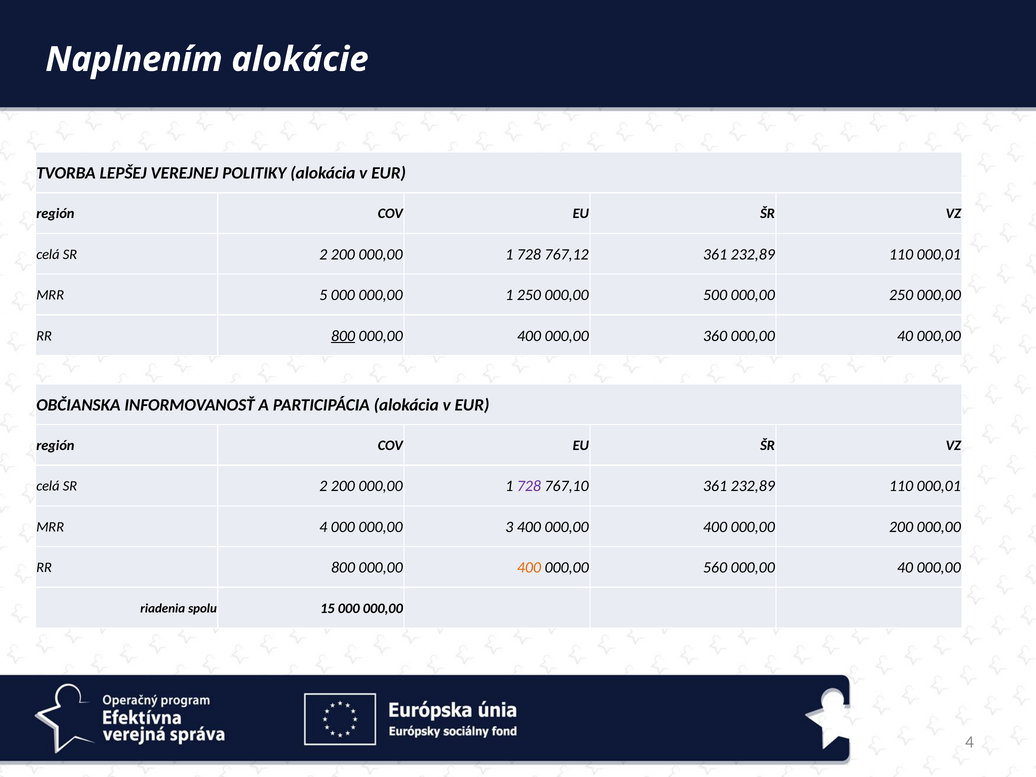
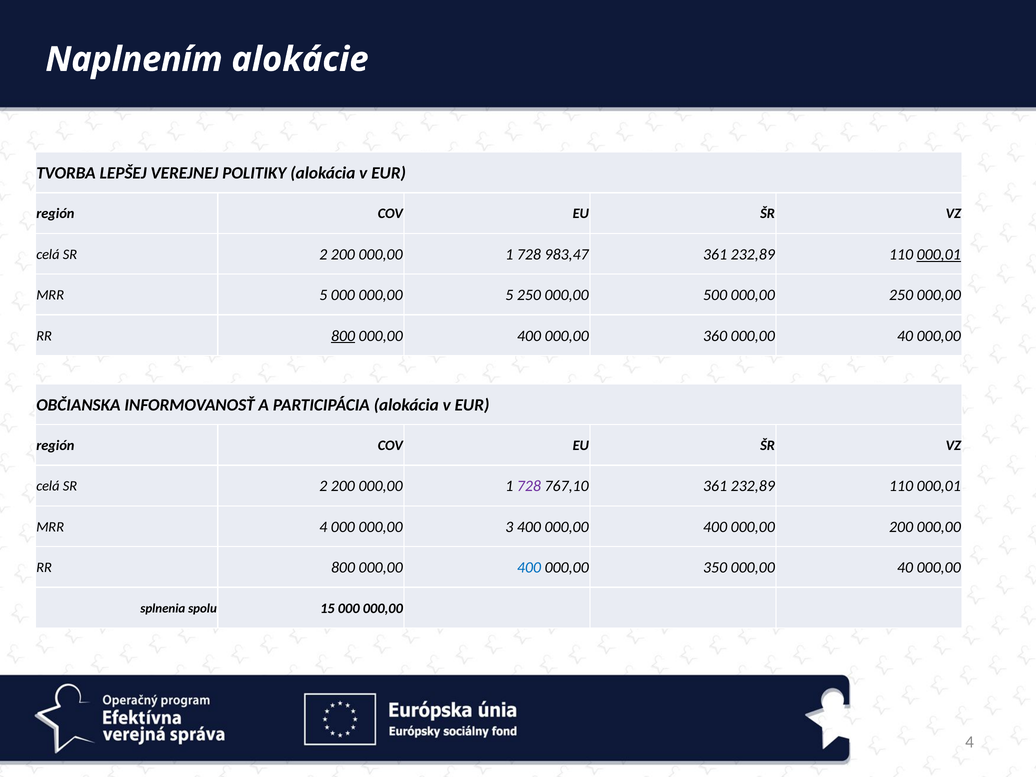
767,12: 767,12 -> 983,47 (567, 254)
000,01 underline: none -> present (939, 254)
000 000,00 1: 1 -> 5 (509, 295)
400 colour: orange -> blue (529, 568)
560: 560 -> 350 (715, 568)
riadenia: riadenia -> splnenia (163, 608)
